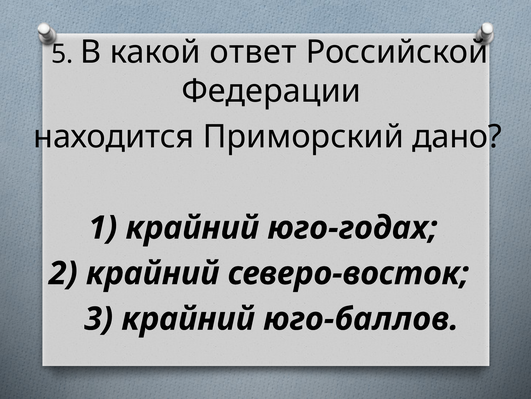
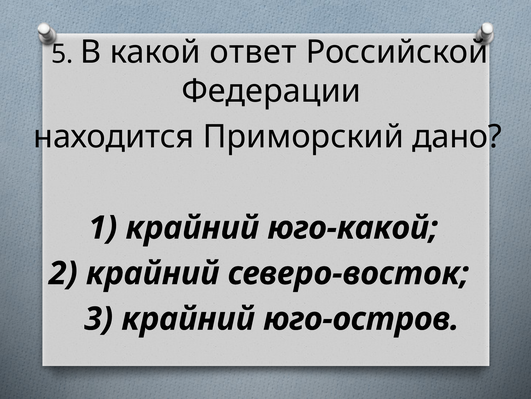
юго-годах: юго-годах -> юго-какой (353, 227)
юго-баллов: юго-баллов -> юго-остров (361, 318)
